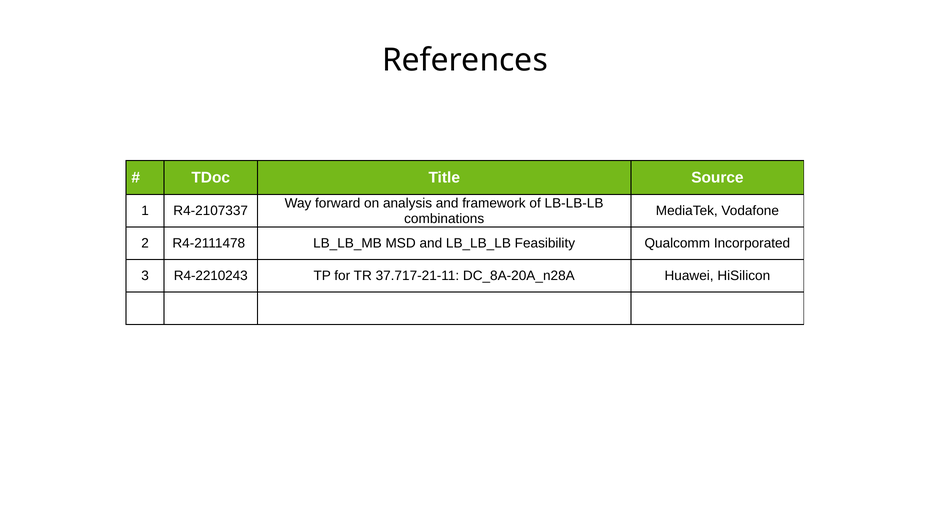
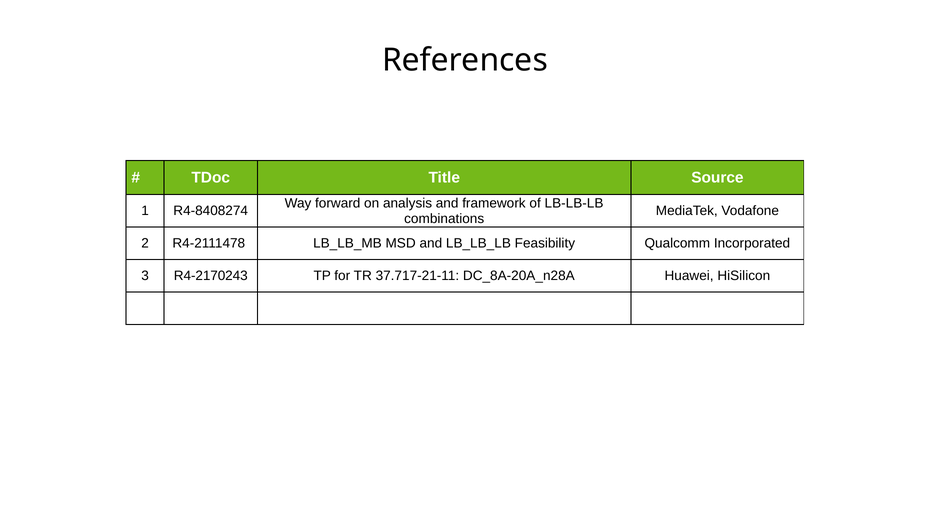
R4-2107337: R4-2107337 -> R4-8408274 (211, 211)
R4-2210243: R4-2210243 -> R4-2170243 (211, 276)
